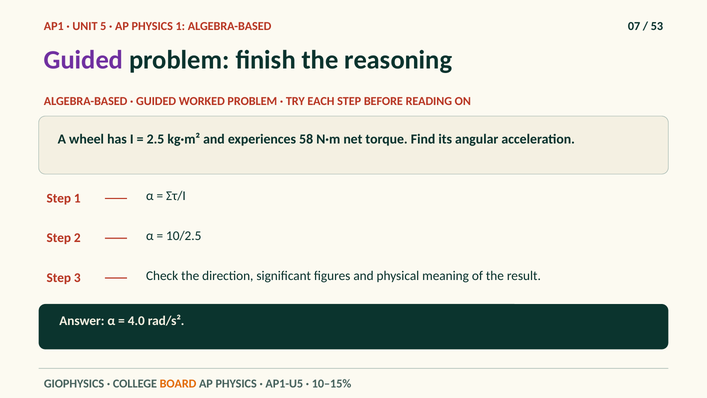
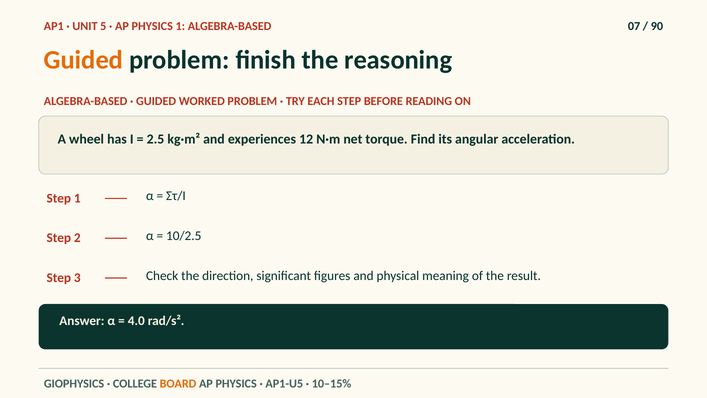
53: 53 -> 90 (657, 26)
Guided colour: purple -> orange (84, 60)
58: 58 -> 12 (306, 139)
